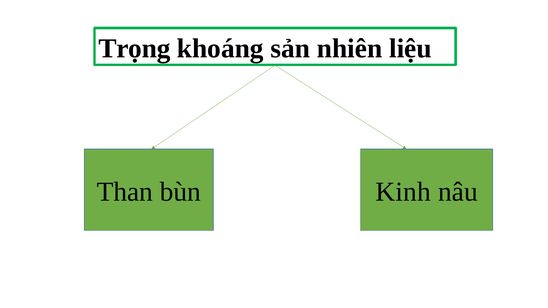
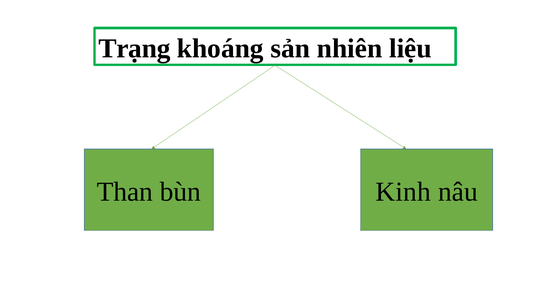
Trọng: Trọng -> Trạng (134, 48)
